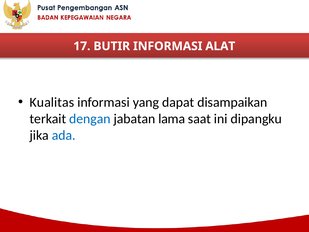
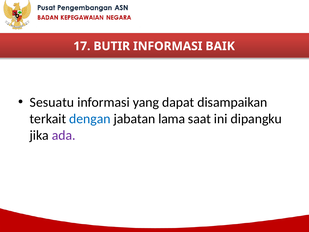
ALAT: ALAT -> BAIK (220, 46)
Kualitas: Kualitas -> Sesuatu (52, 102)
ada colour: blue -> purple (64, 135)
